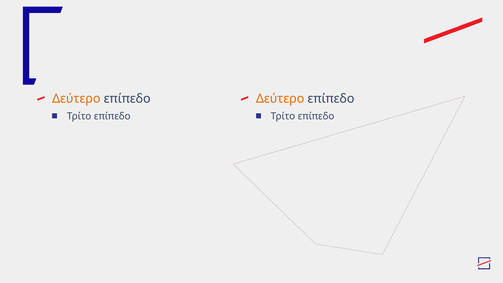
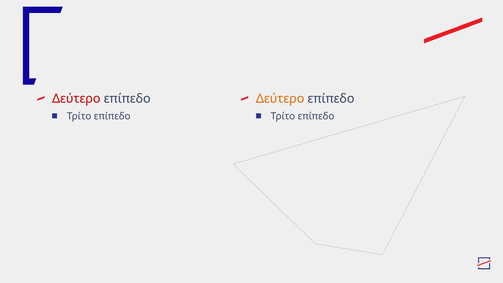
Δεύτερο colour: orange -> red (76, 99)
